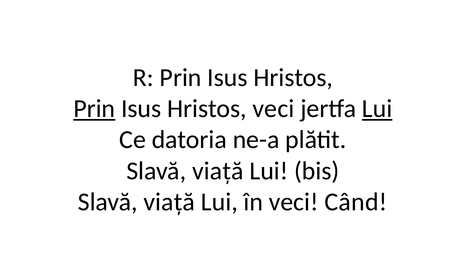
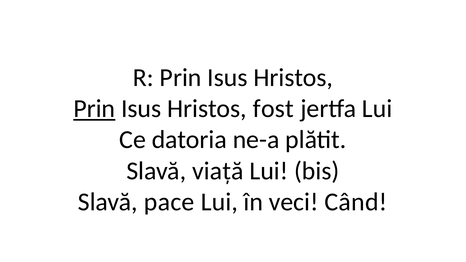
Hristos veci: veci -> fost (273, 109)
Lui underline: present -> none (377, 109)
viață: viață -> pace (169, 202)
